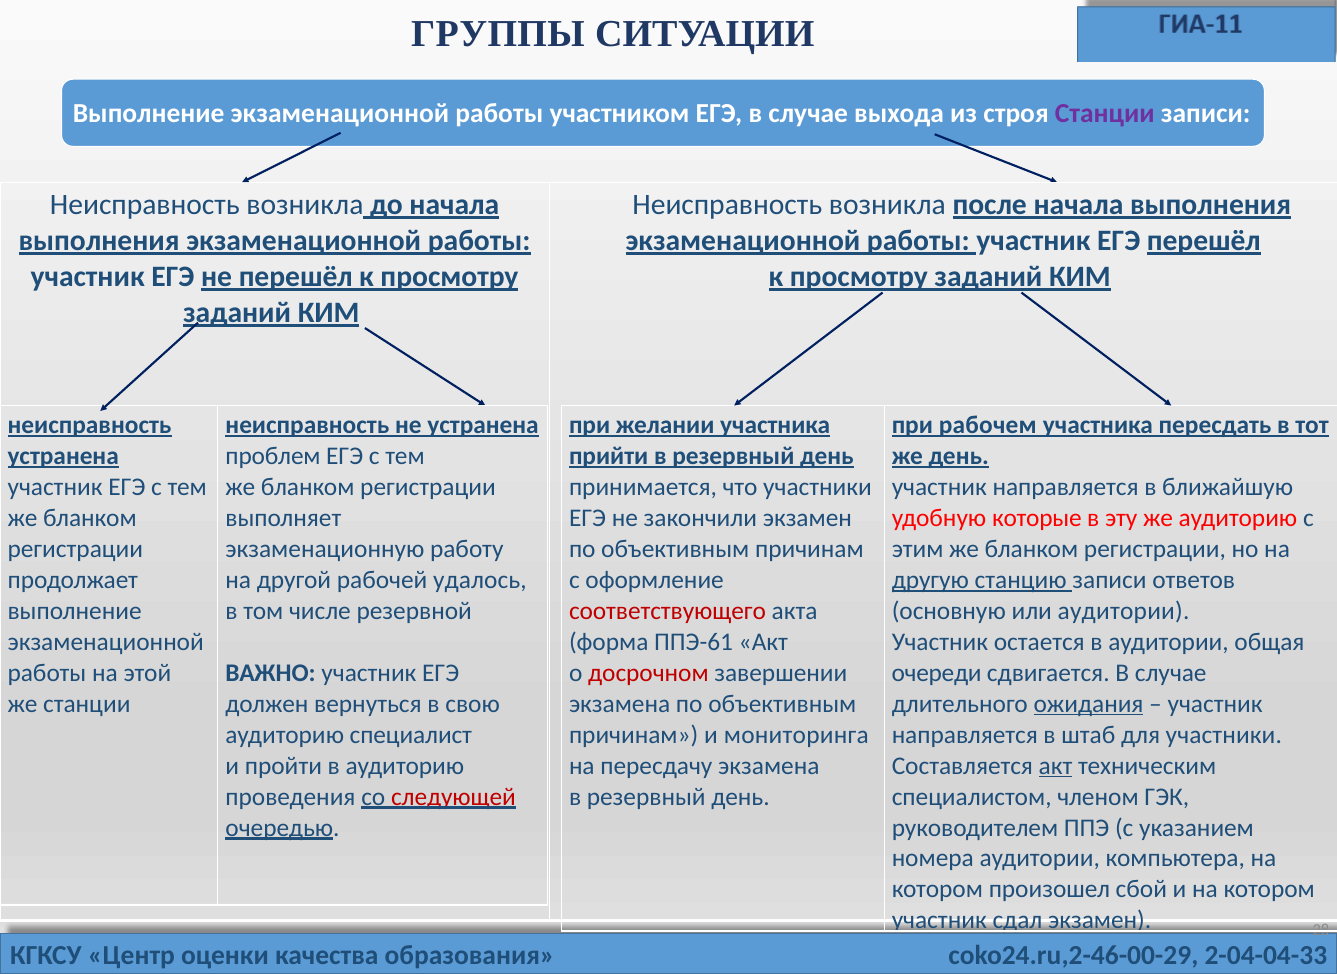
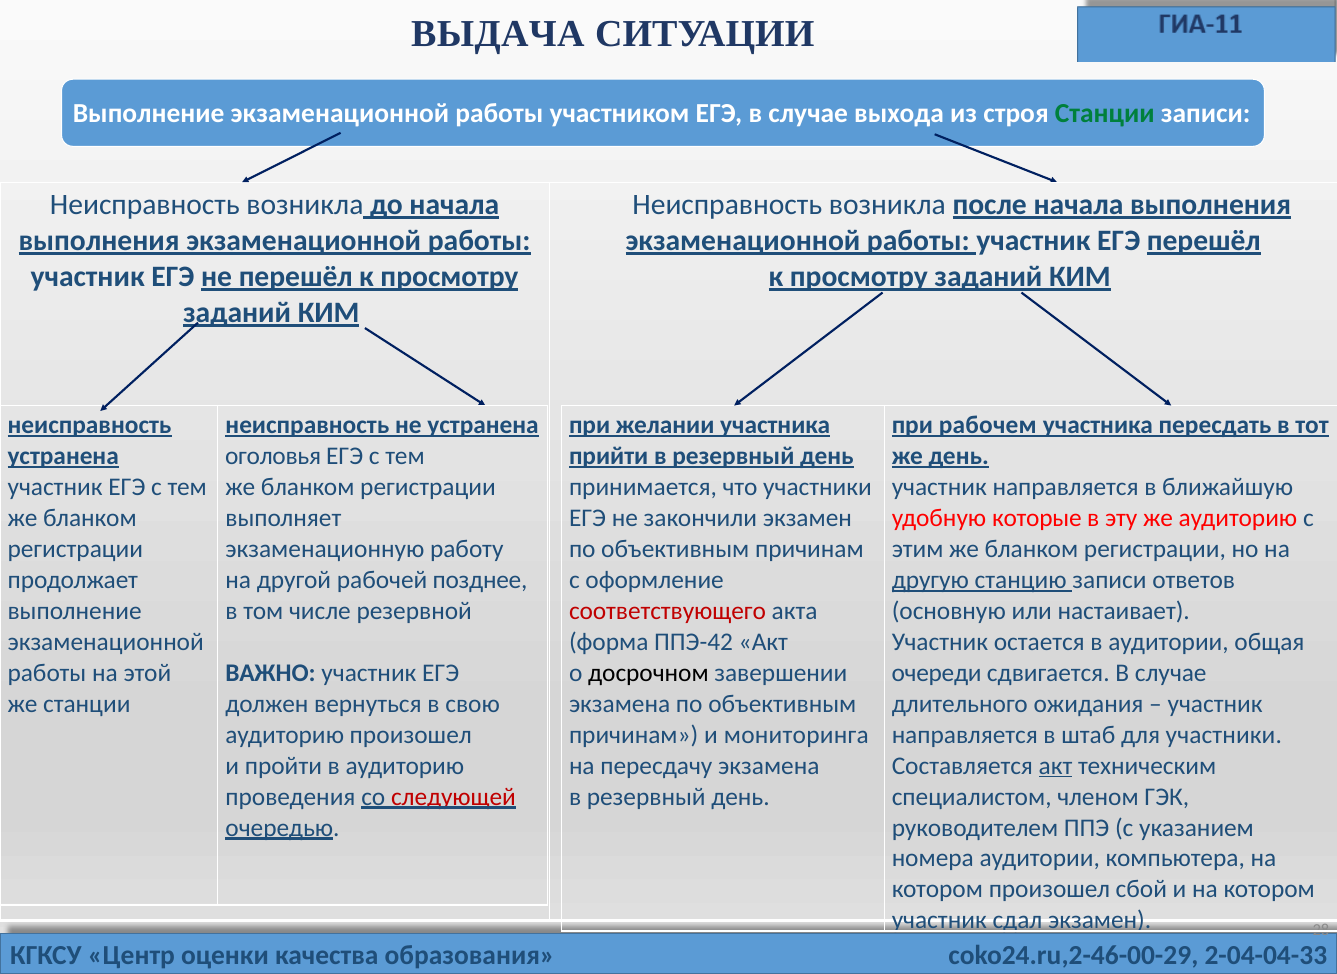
ГРУППЫ: ГРУППЫ -> ВЫДАЧА (498, 34)
Станции colour: purple -> green (1105, 113)
проблем: проблем -> оголовья (273, 456)
удалось: удалось -> позднее (480, 580)
или аудитории: аудитории -> настаивает (1124, 610)
ППЭ-61: ППЭ-61 -> ППЭ-42 (694, 641)
досрочном colour: red -> black (648, 672)
ожидания underline: present -> none (1089, 703)
аудиторию специалист: специалист -> произошел (411, 734)
